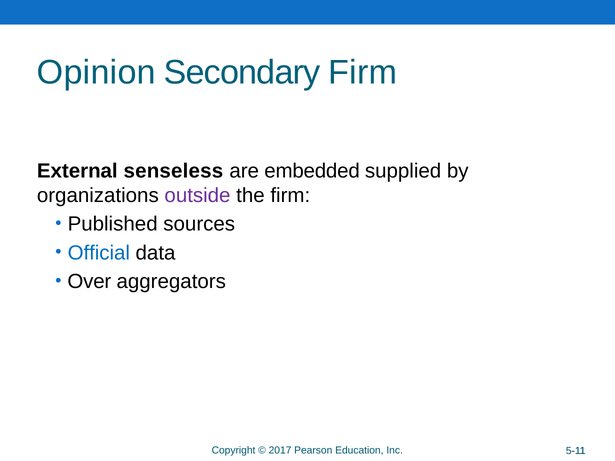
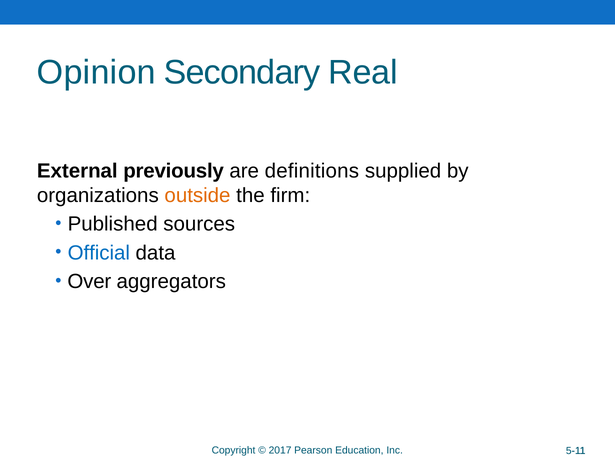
Secondary Firm: Firm -> Real (363, 73)
senseless: senseless -> previously (174, 171)
embedded: embedded -> definitions (312, 171)
outside colour: purple -> orange (198, 196)
